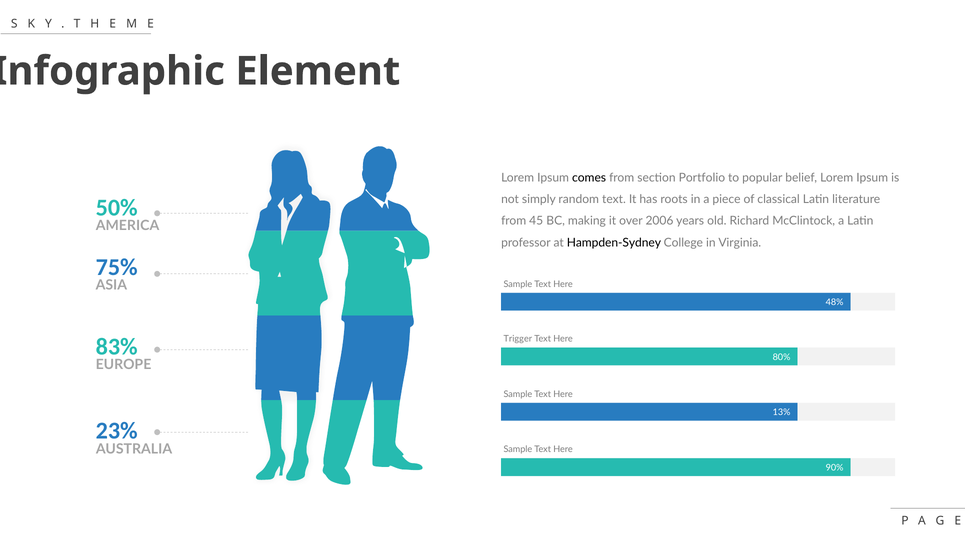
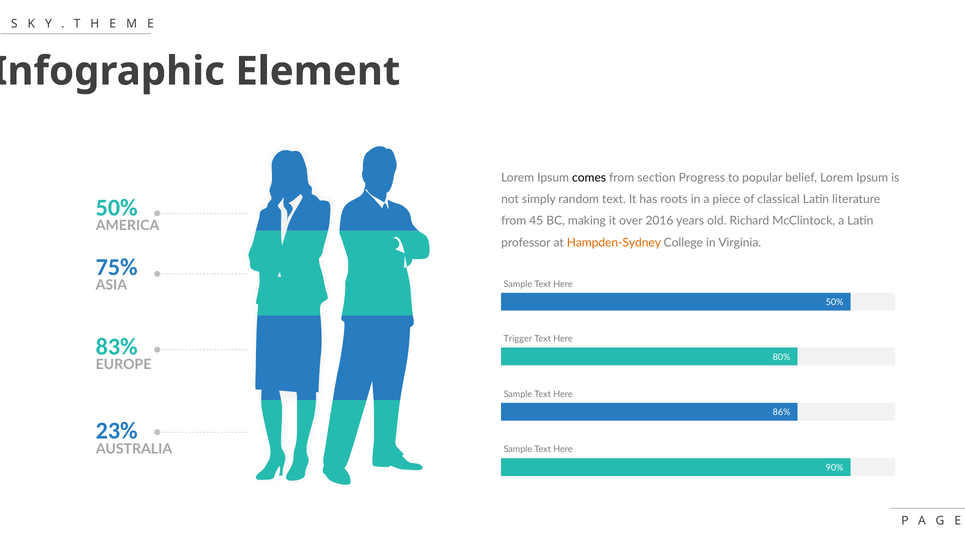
Portfolio: Portfolio -> Progress (702, 177)
2006: 2006 -> 2016 (659, 221)
Hampden-Sydney colour: black -> orange (614, 243)
48%: 48% -> 50% (835, 302)
13%: 13% -> 86% (782, 412)
